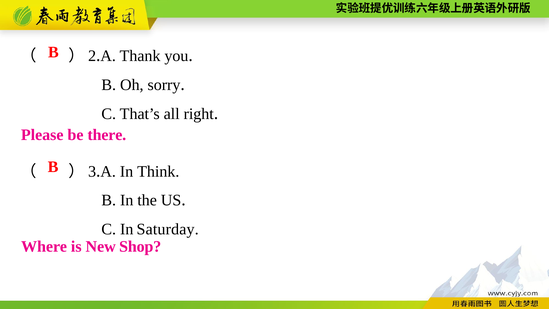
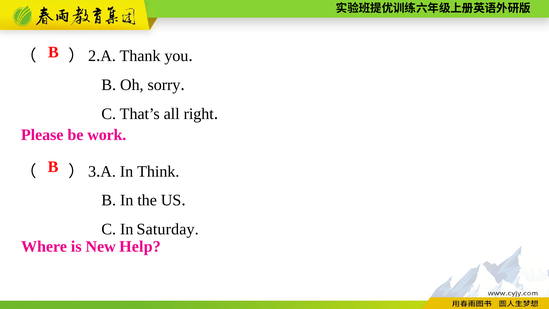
there: there -> work (107, 135)
Shop: Shop -> Help (140, 246)
